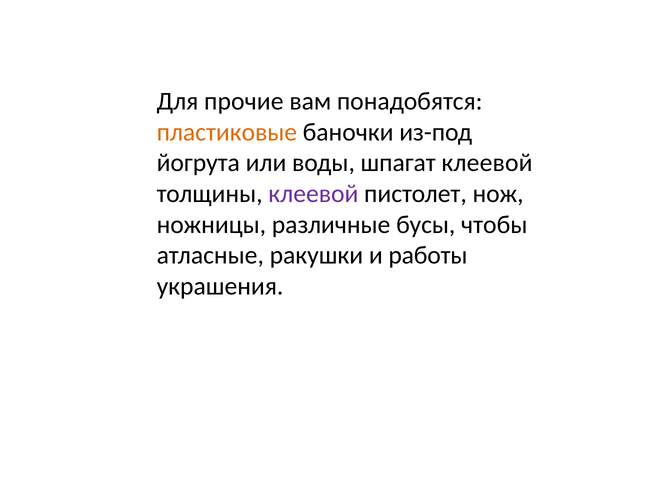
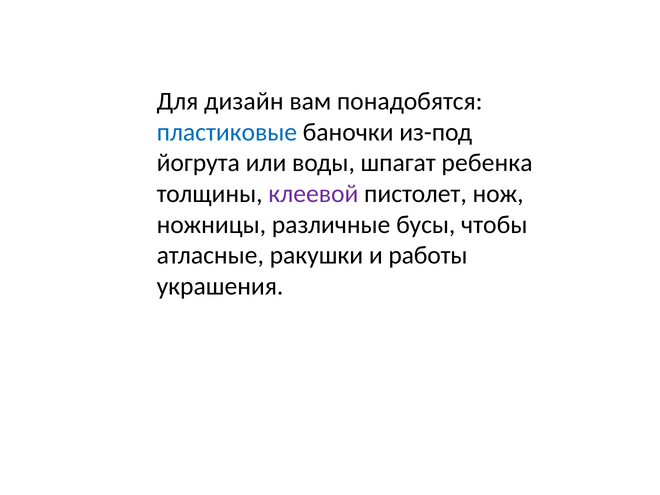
прочие: прочие -> дизайн (244, 101)
пластиковые colour: orange -> blue (227, 132)
шпагат клеевой: клеевой -> ребенка (487, 163)
